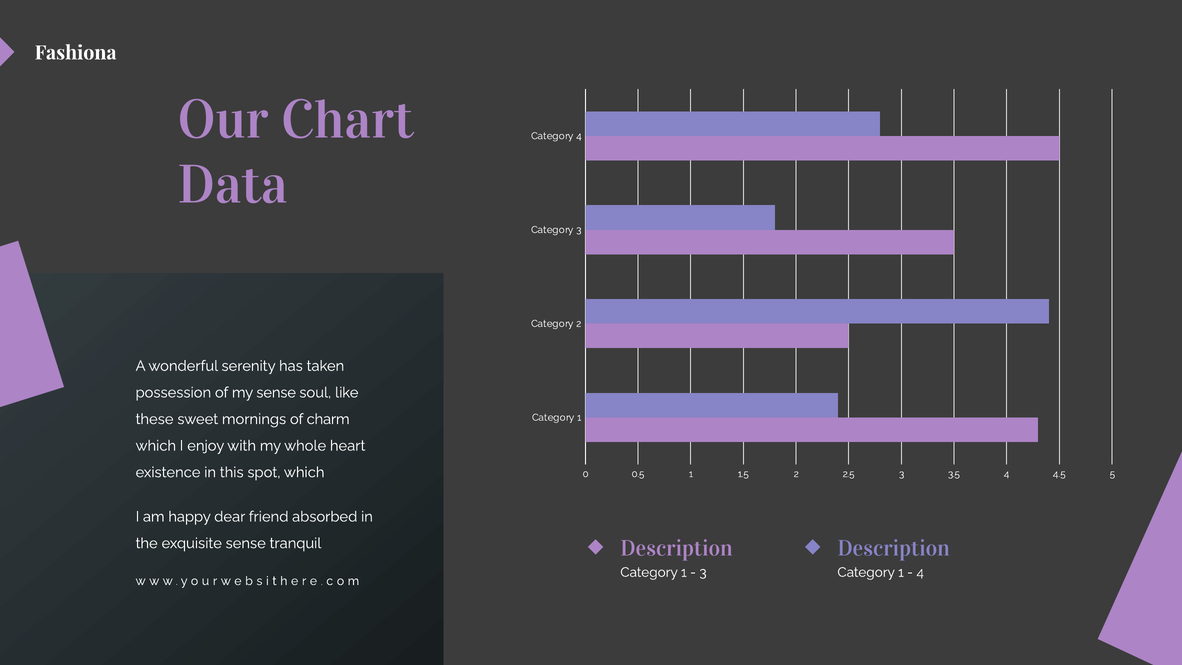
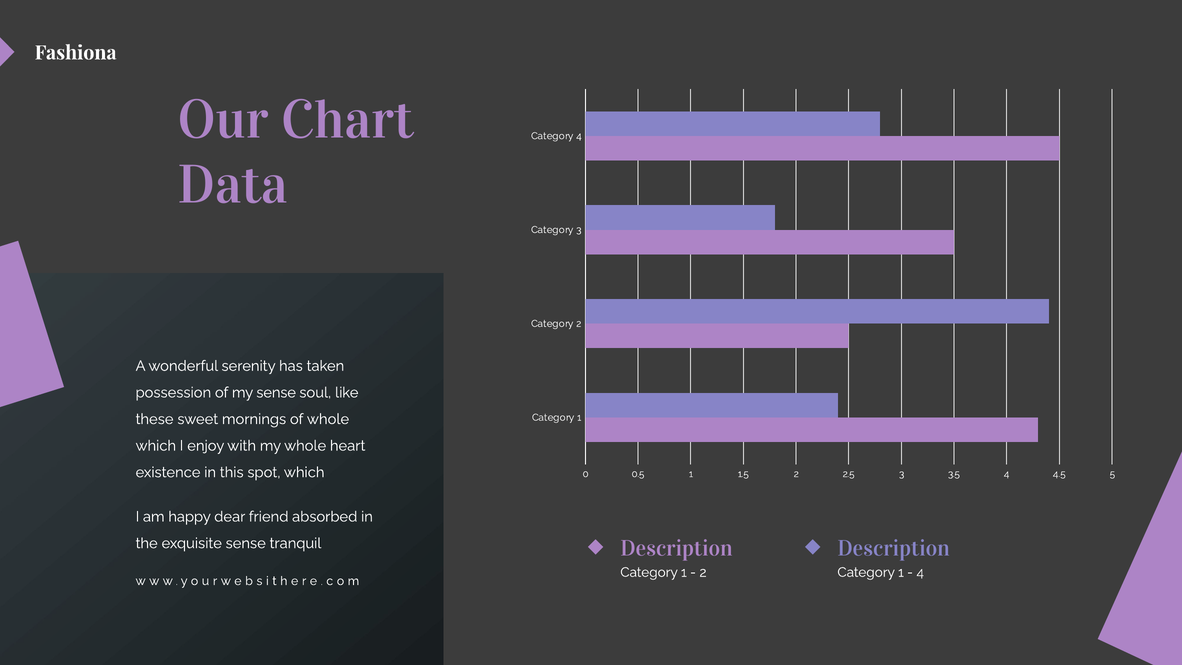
of charm: charm -> whole (328, 419)
3: 3 -> 2 (703, 572)
